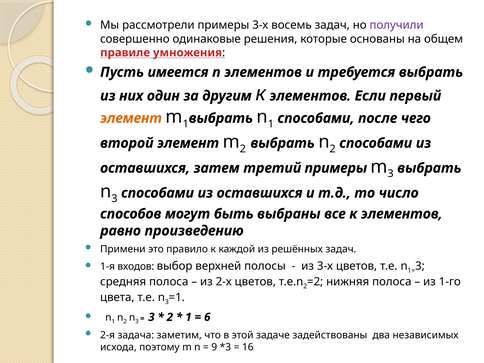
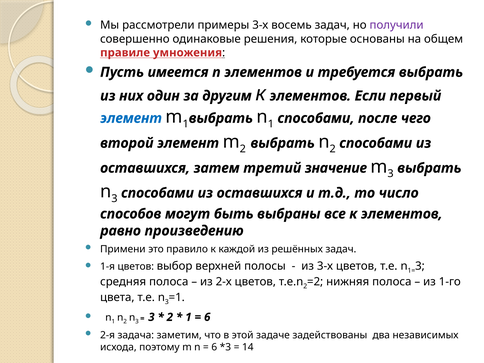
элемент colour: orange -> blue (131, 118)
третий примеры: примеры -> значение (336, 168)
1-я входов: входов -> цветов (136, 267)
9: 9 -> 6 (214, 347)
16: 16 -> 14 (248, 347)
